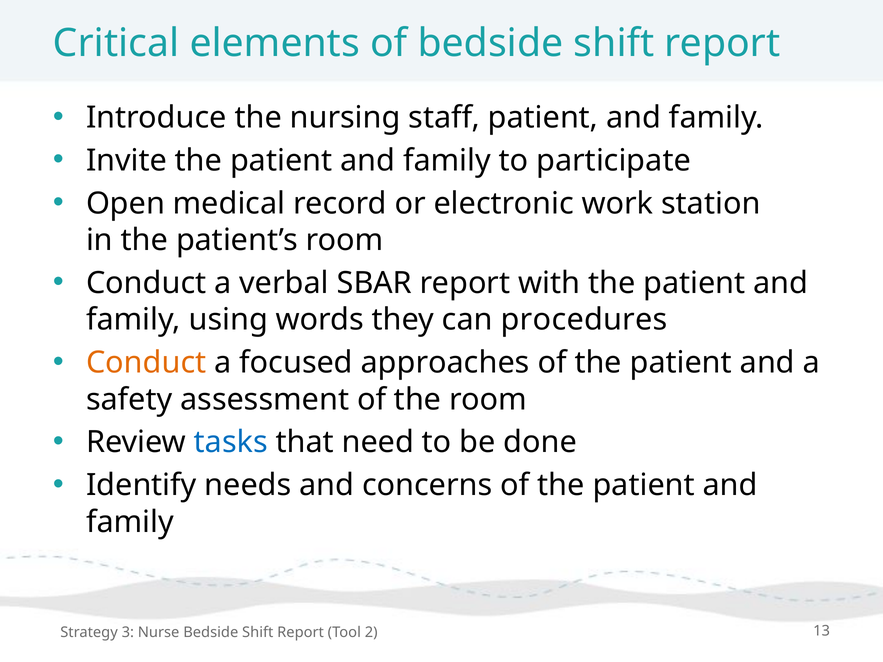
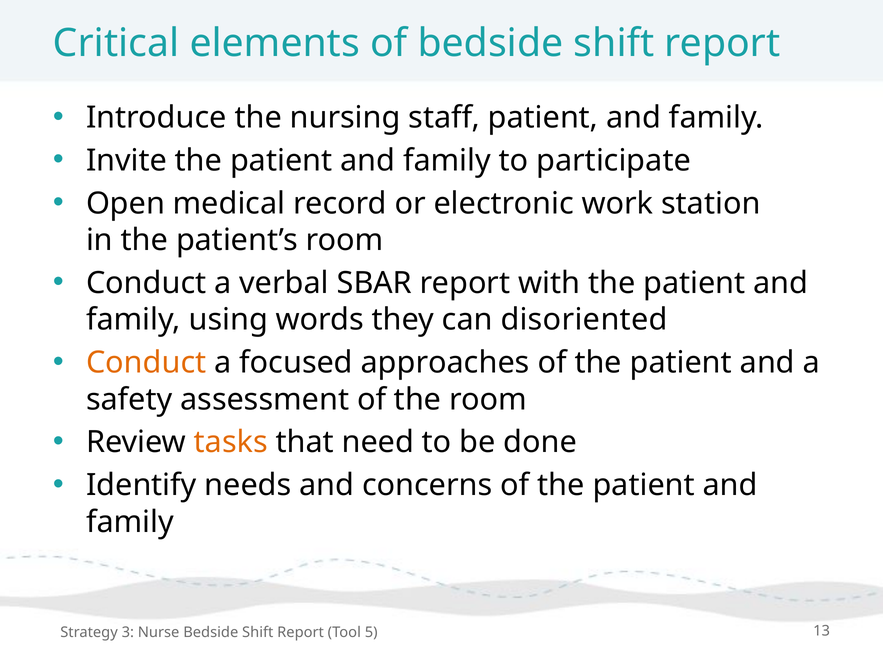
procedures: procedures -> disoriented (584, 320)
tasks colour: blue -> orange (231, 443)
2: 2 -> 5 (371, 632)
